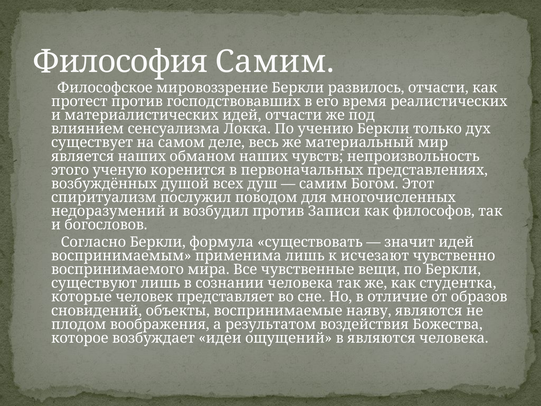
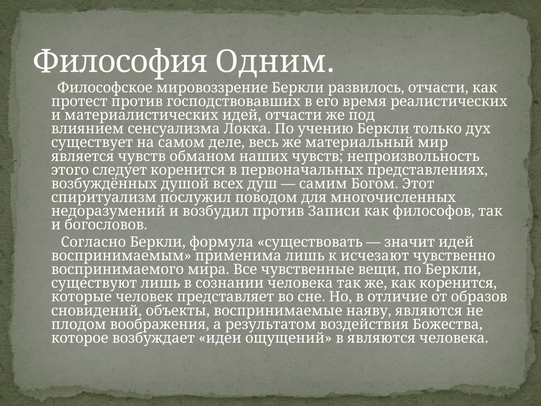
Философия Самим: Самим -> Одним (275, 62)
является наших: наших -> чувств (142, 156)
ученую: ученую -> следует (120, 170)
как студентка: студентка -> коренится (458, 283)
